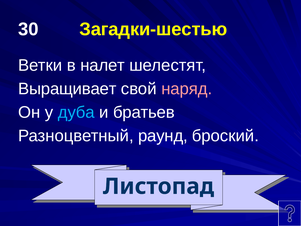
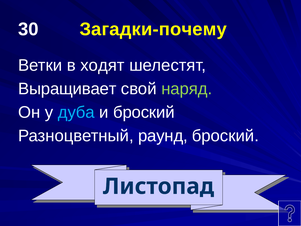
Загадки-шестью: Загадки-шестью -> Загадки-почему (153, 29)
налет: налет -> ходят (102, 65)
наряд colour: pink -> light green (187, 89)
и братьев: братьев -> броский (144, 112)
